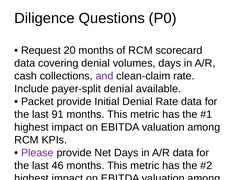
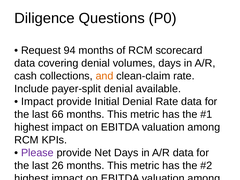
20: 20 -> 94 (70, 50)
and colour: purple -> orange (105, 76)
Packet: Packet -> Impact (37, 102)
91: 91 -> 66 (58, 114)
46: 46 -> 26 (58, 166)
